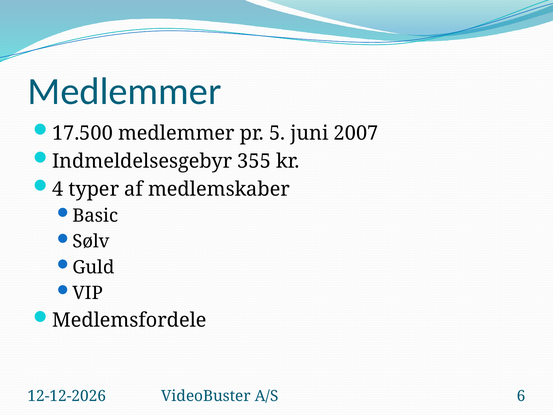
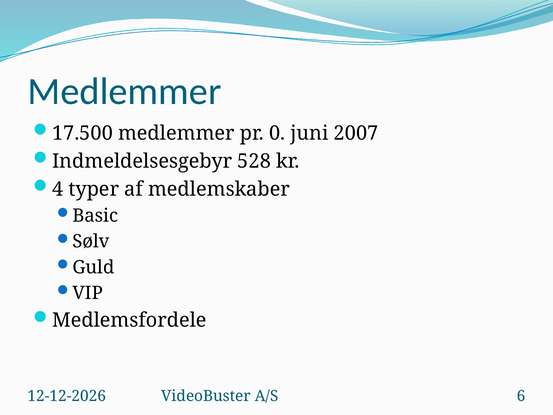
5: 5 -> 0 (277, 133)
355: 355 -> 528 (254, 161)
